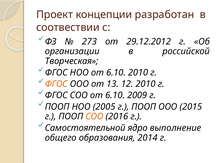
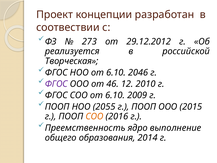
организации: организации -> реализуется (72, 51)
6.10 2010: 2010 -> 2046 (138, 72)
ФГОС colour: orange -> purple (56, 84)
13: 13 -> 46 (113, 84)
2005: 2005 -> 2055 (104, 107)
Самостоятельной: Самостоятельной -> Преемственность (85, 128)
